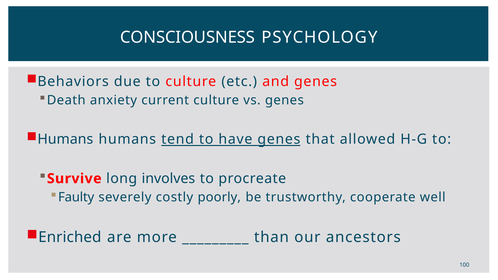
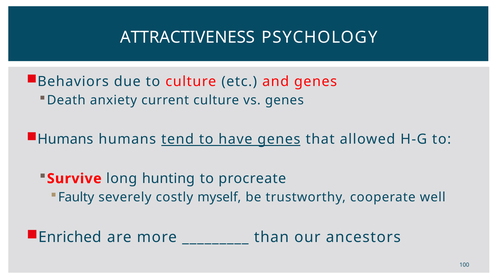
CONSCIOUSNESS: CONSCIOUSNESS -> ATTRACTIVENESS (188, 37)
involves: involves -> hunting (168, 179)
poorly: poorly -> myself (219, 197)
